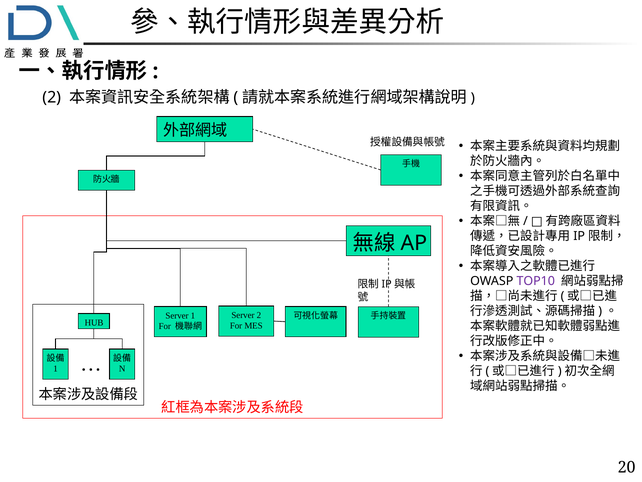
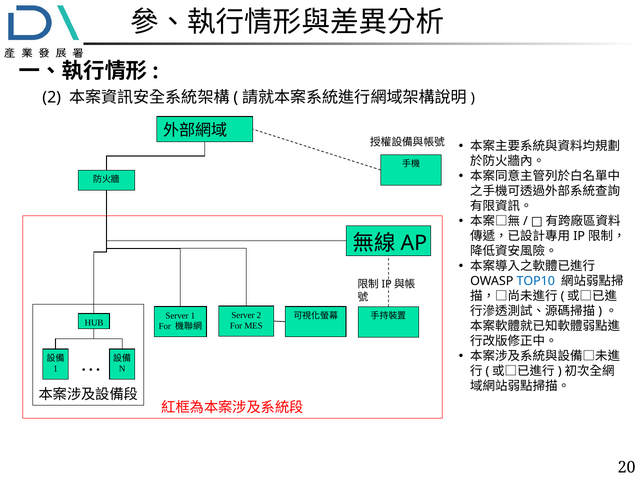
TOP10 colour: purple -> blue (536, 281)
